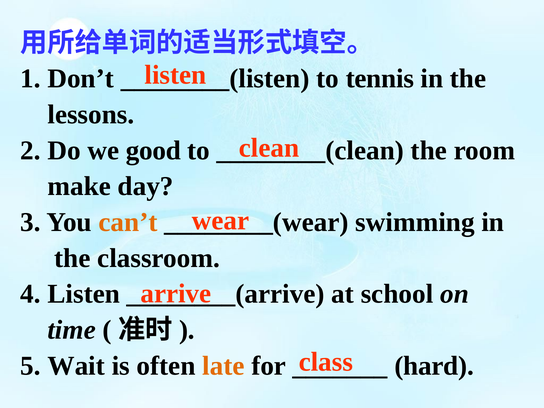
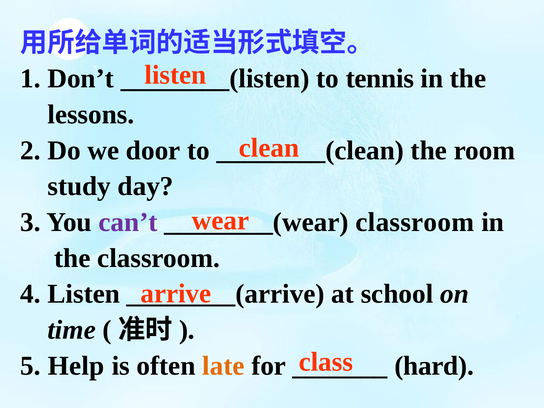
good: good -> door (153, 150)
make: make -> study (79, 186)
can’t colour: orange -> purple (128, 222)
swimming: swimming -> classroom (415, 222)
Wait: Wait -> Help (76, 366)
